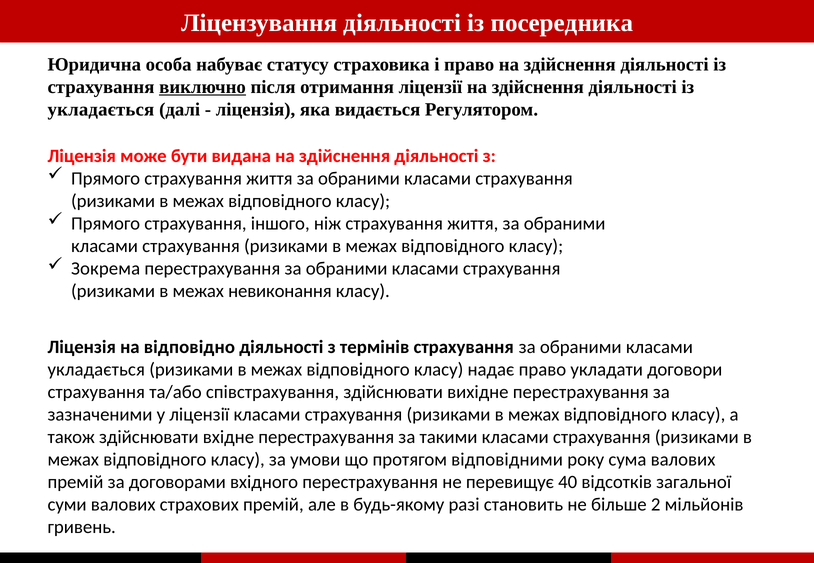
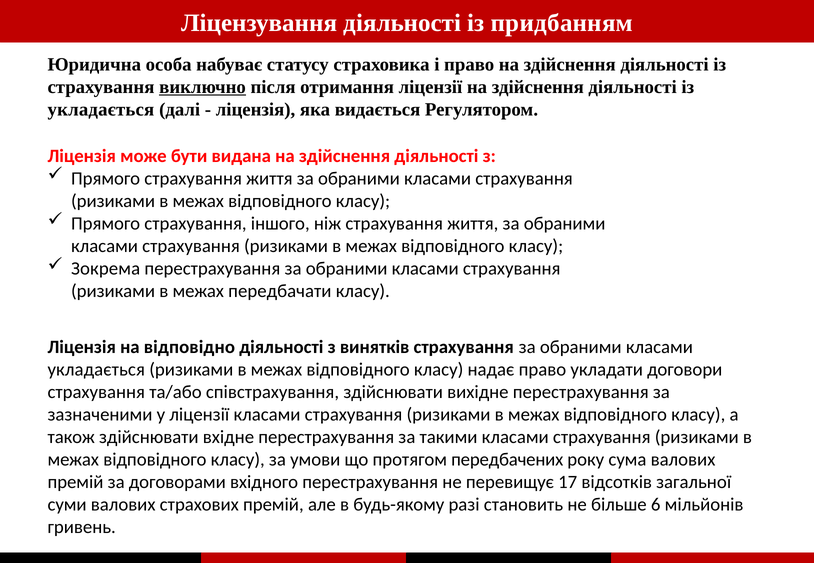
посередника: посередника -> придбанням (562, 23)
невиконання: невиконання -> передбачати (280, 291)
термінів: термінів -> винятків (375, 347)
відповідними: відповідними -> передбачених (507, 460)
40: 40 -> 17 (568, 483)
2: 2 -> 6 (656, 505)
